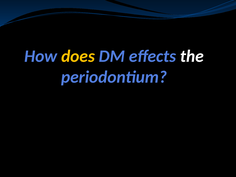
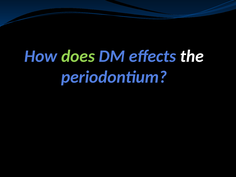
does colour: yellow -> light green (78, 56)
